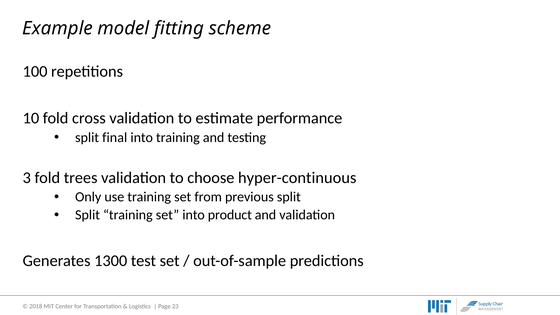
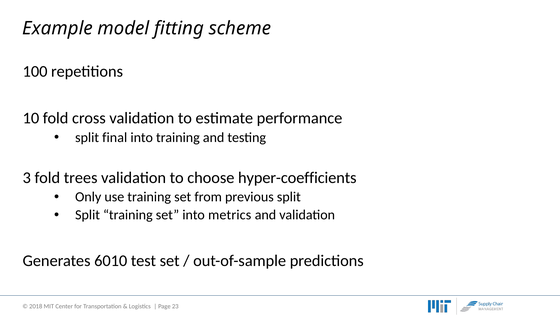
hyper-continuous: hyper-continuous -> hyper-coefficients (297, 178)
product: product -> metrics (230, 215)
1300: 1300 -> 6010 (111, 261)
